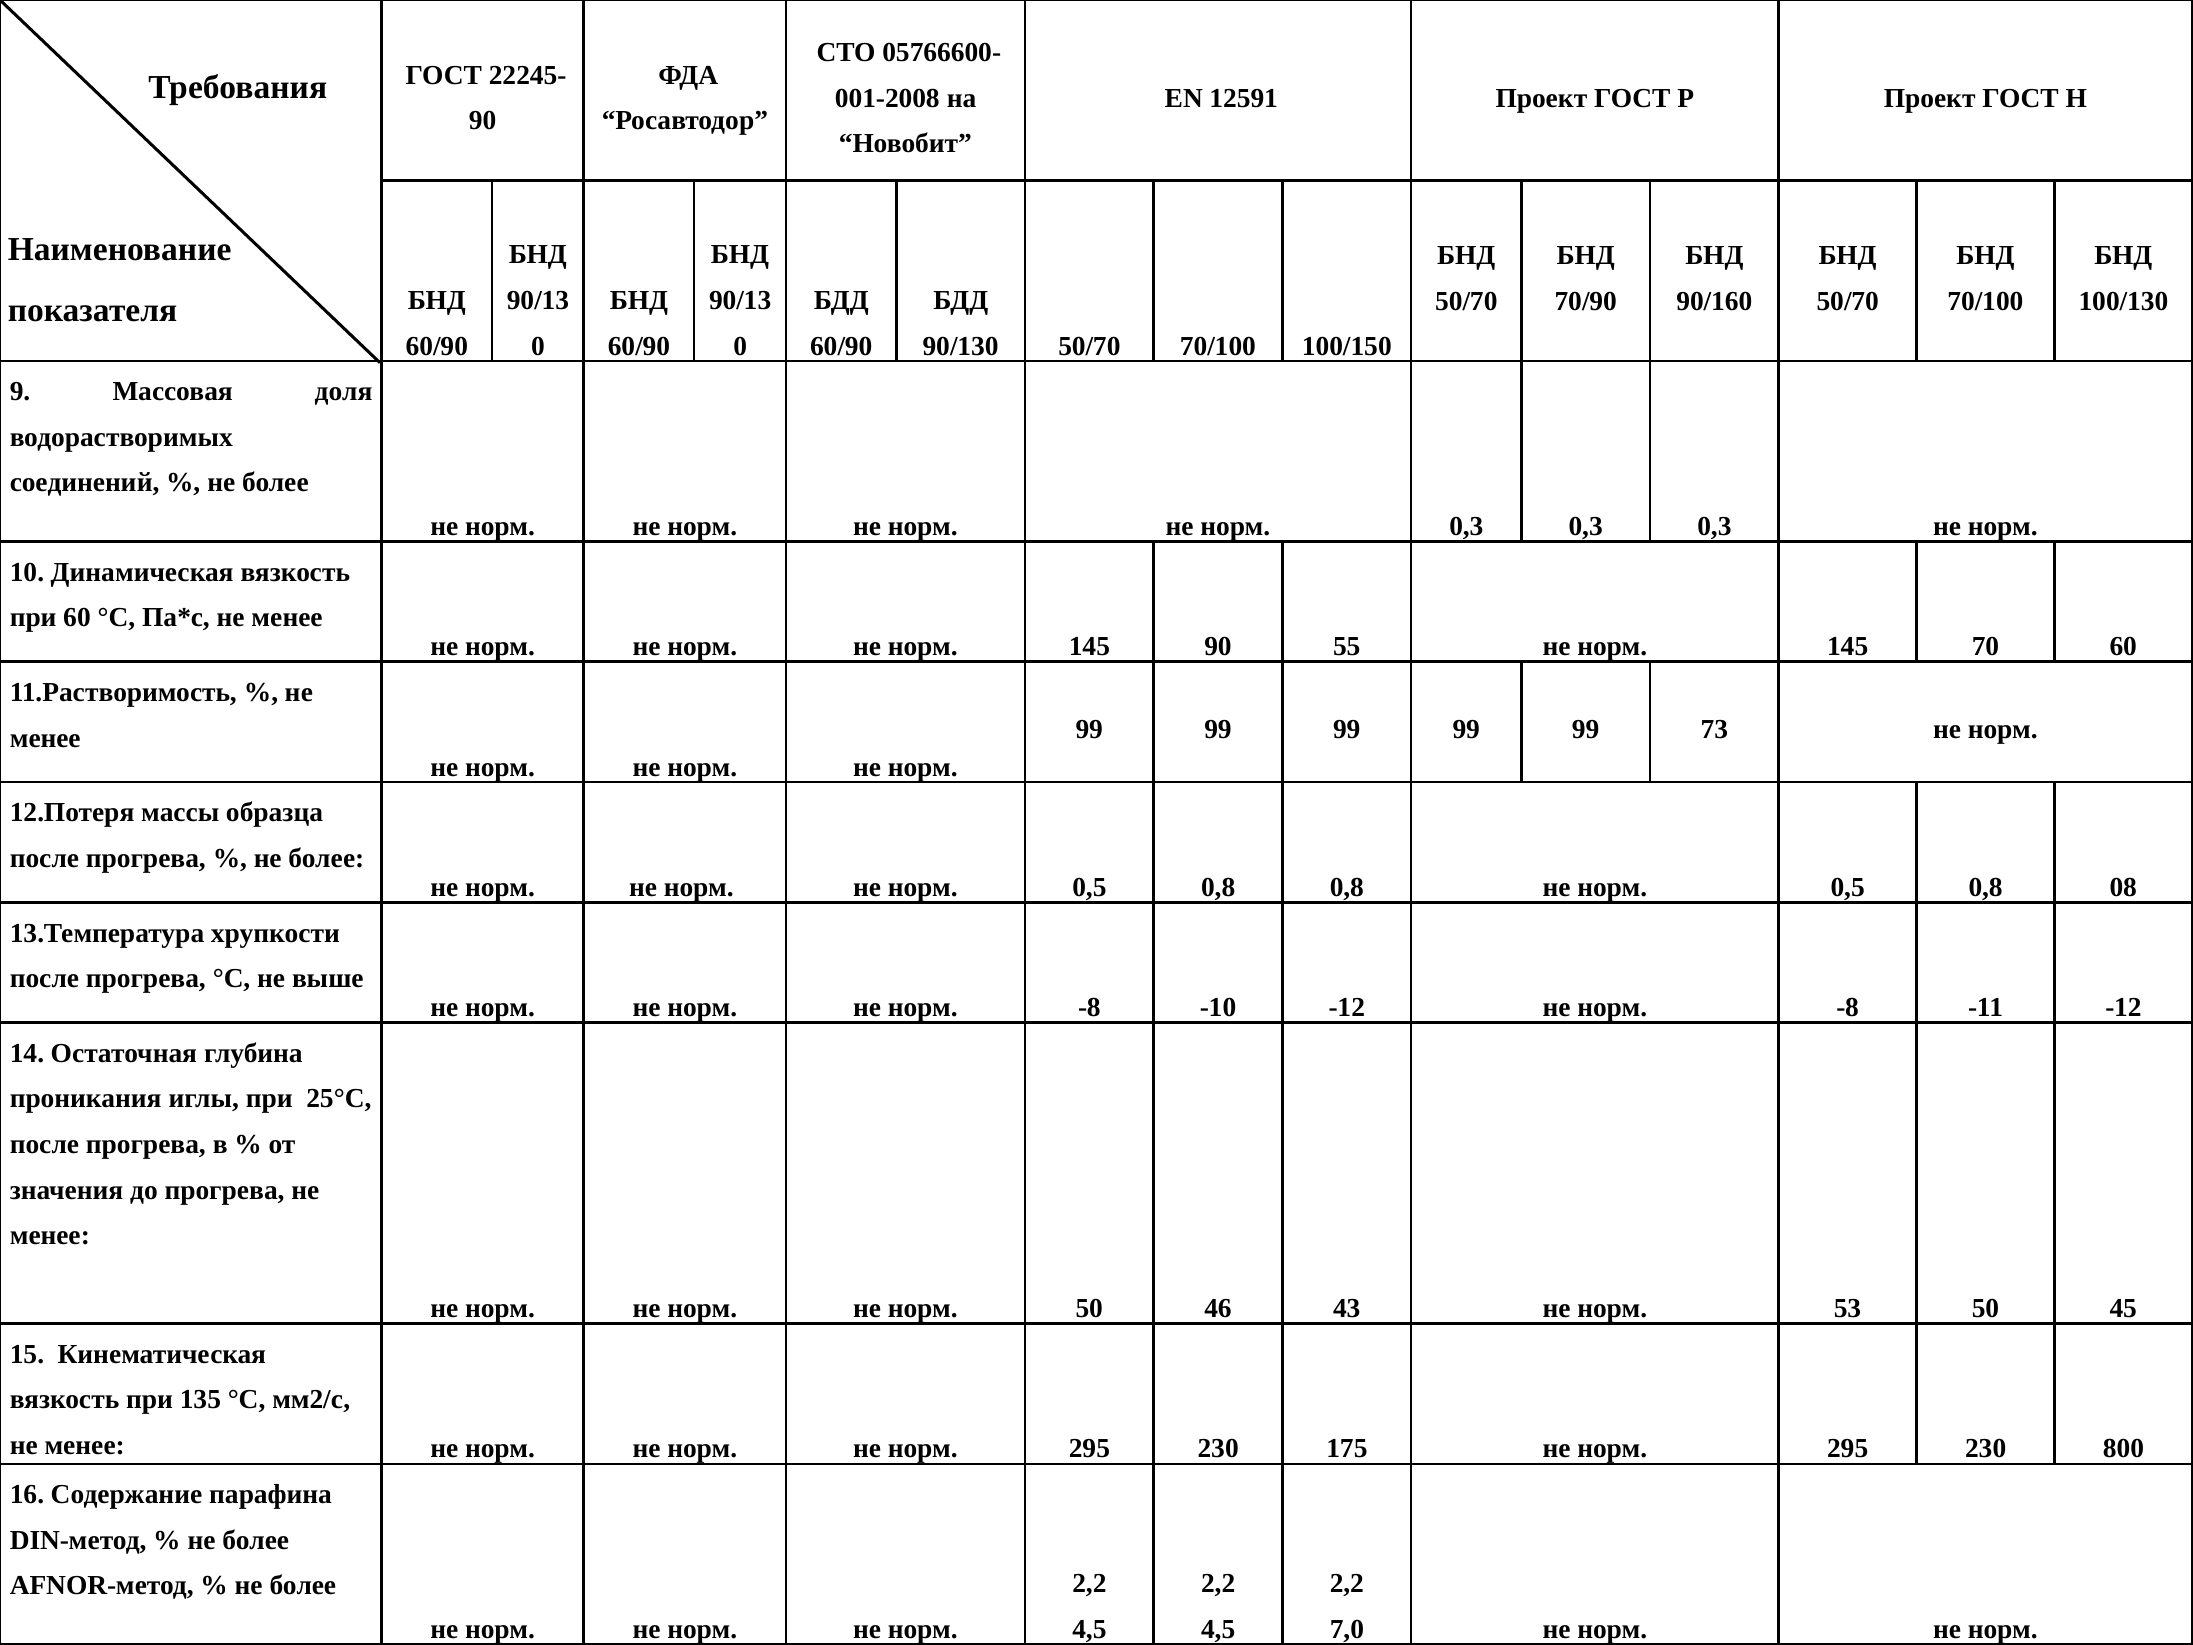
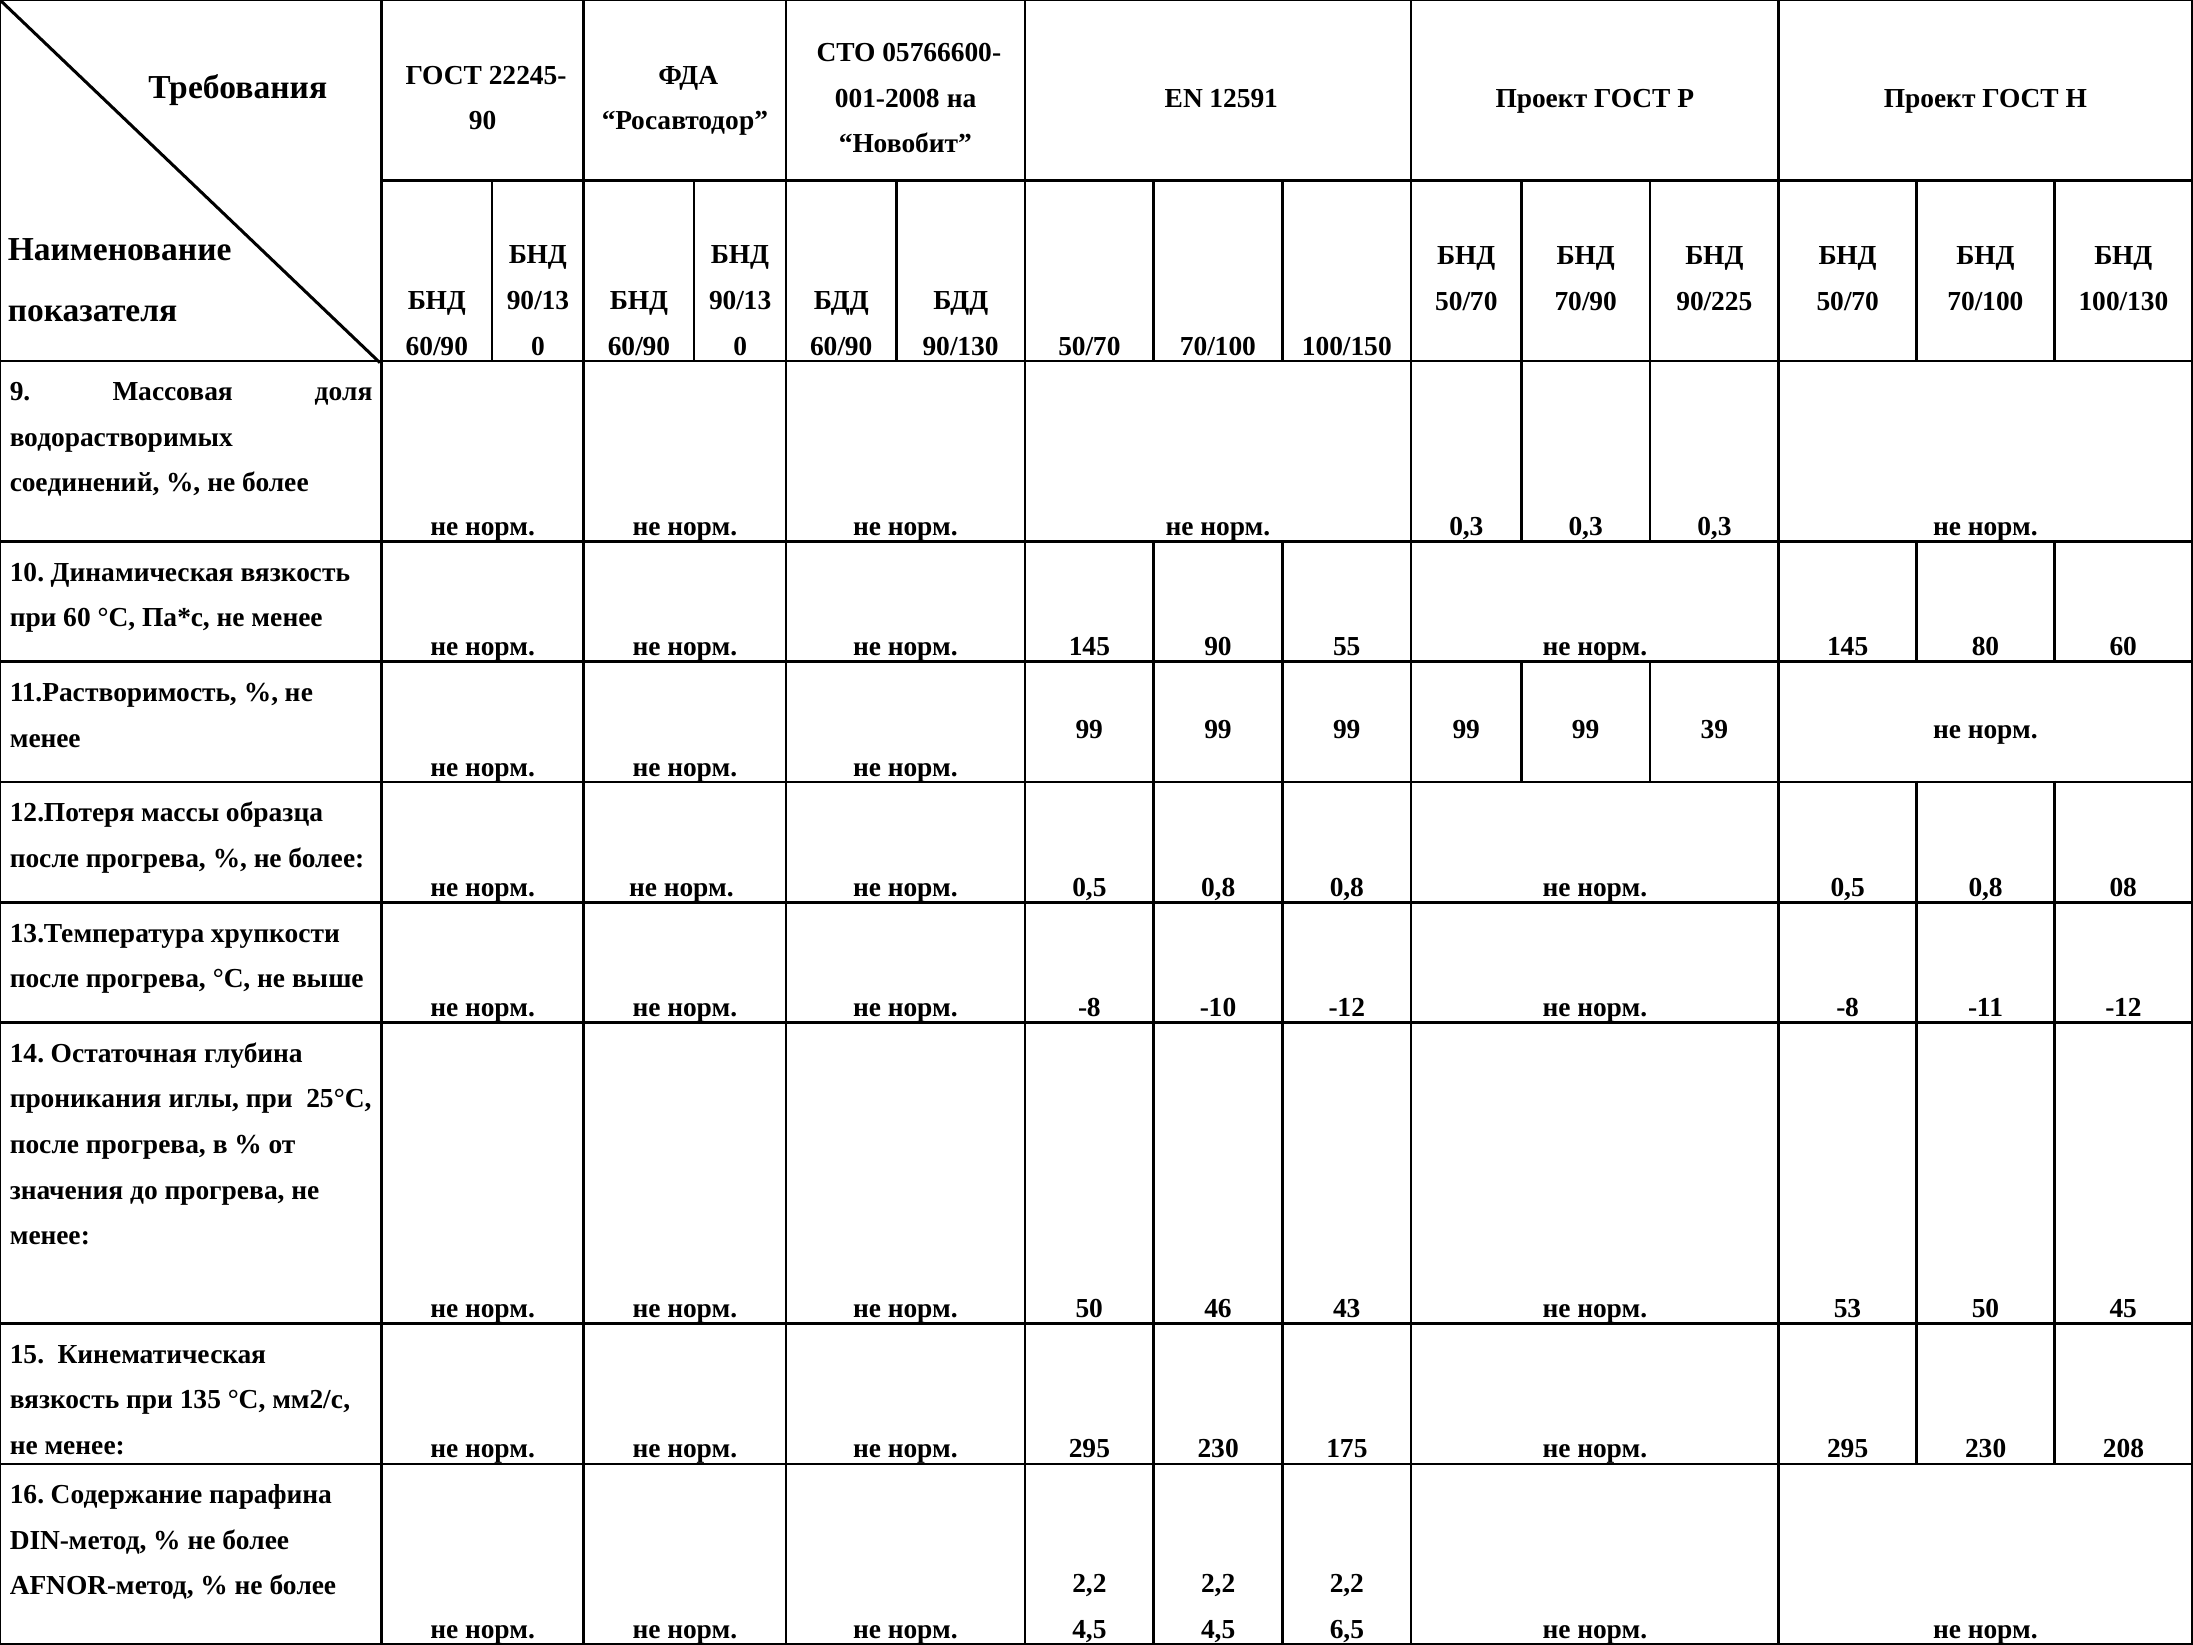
90/160: 90/160 -> 90/225 (1714, 301)
70: 70 -> 80 (1985, 647)
73: 73 -> 39 (1714, 730)
800: 800 -> 208 (2124, 1449)
7,0: 7,0 -> 6,5 (1347, 1629)
